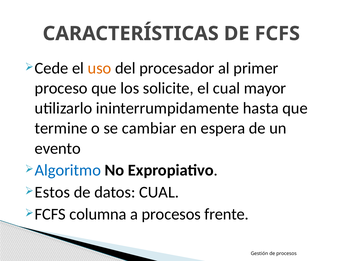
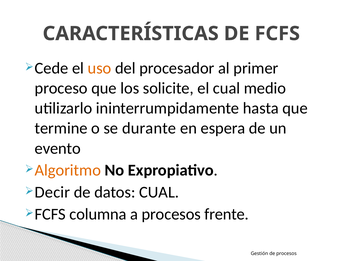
mayor: mayor -> medio (265, 88)
cambiar: cambiar -> durante (149, 128)
Algoritmo colour: blue -> orange (68, 170)
Estos: Estos -> Decir (52, 192)
